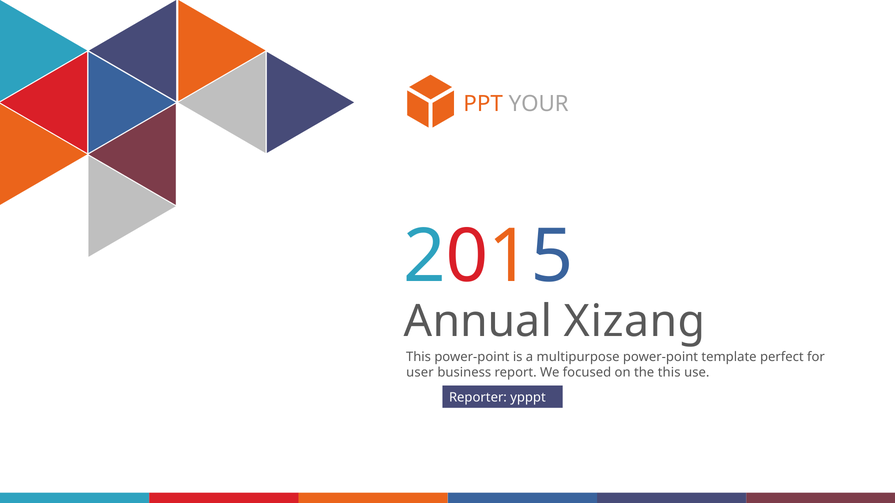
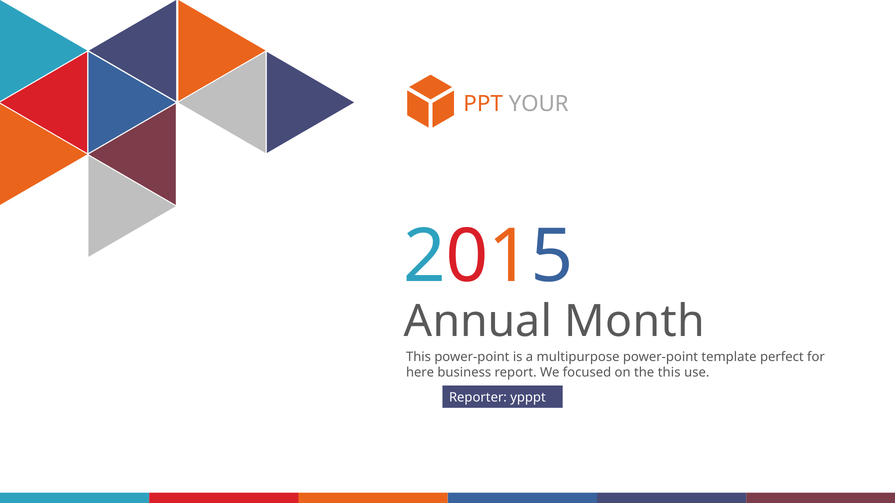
Xizang: Xizang -> Month (635, 322)
user: user -> here (420, 373)
